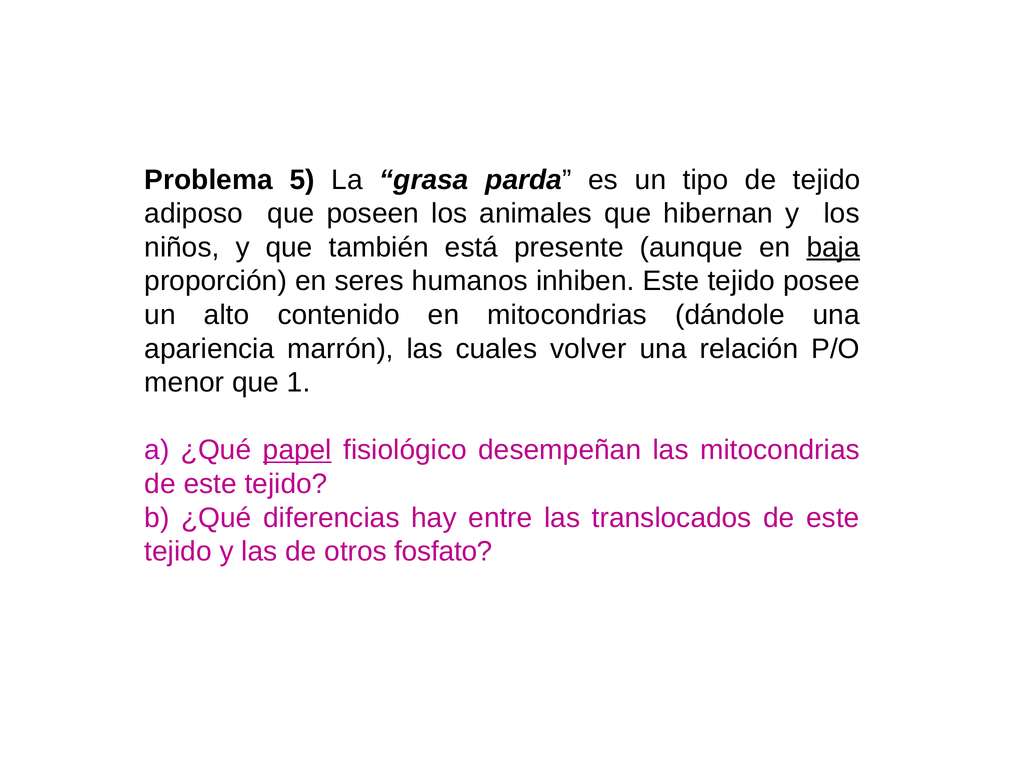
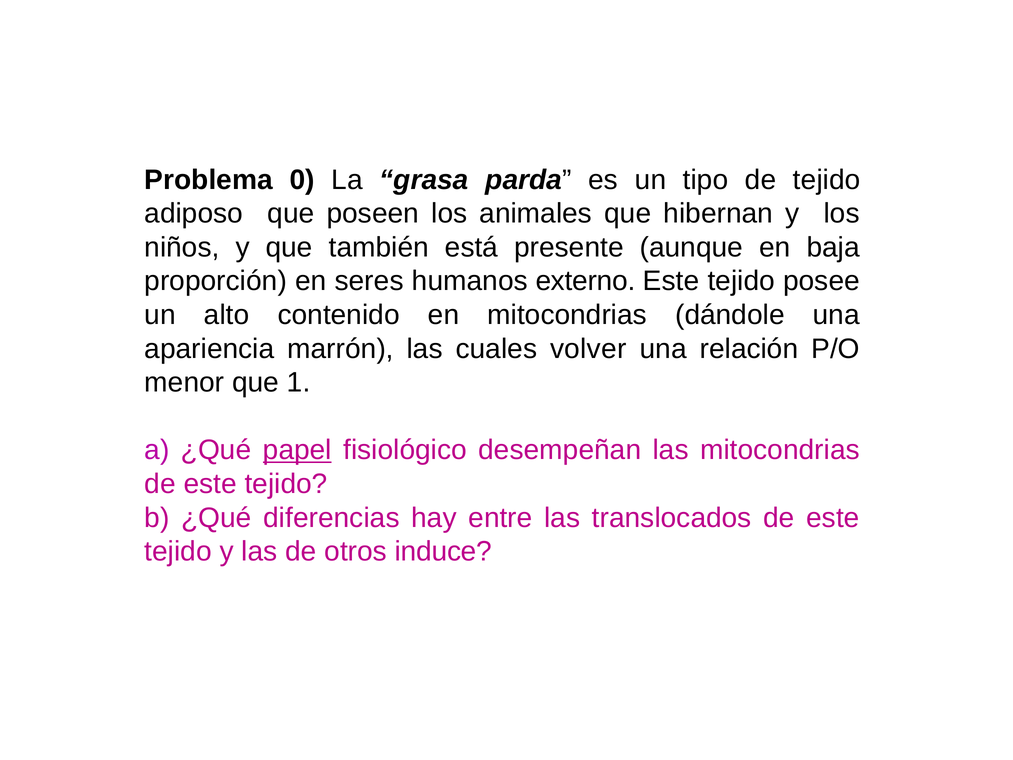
5: 5 -> 0 (302, 180)
baja underline: present -> none (833, 247)
inhiben: inhiben -> externo (585, 281)
fosfato: fosfato -> induce (443, 551)
